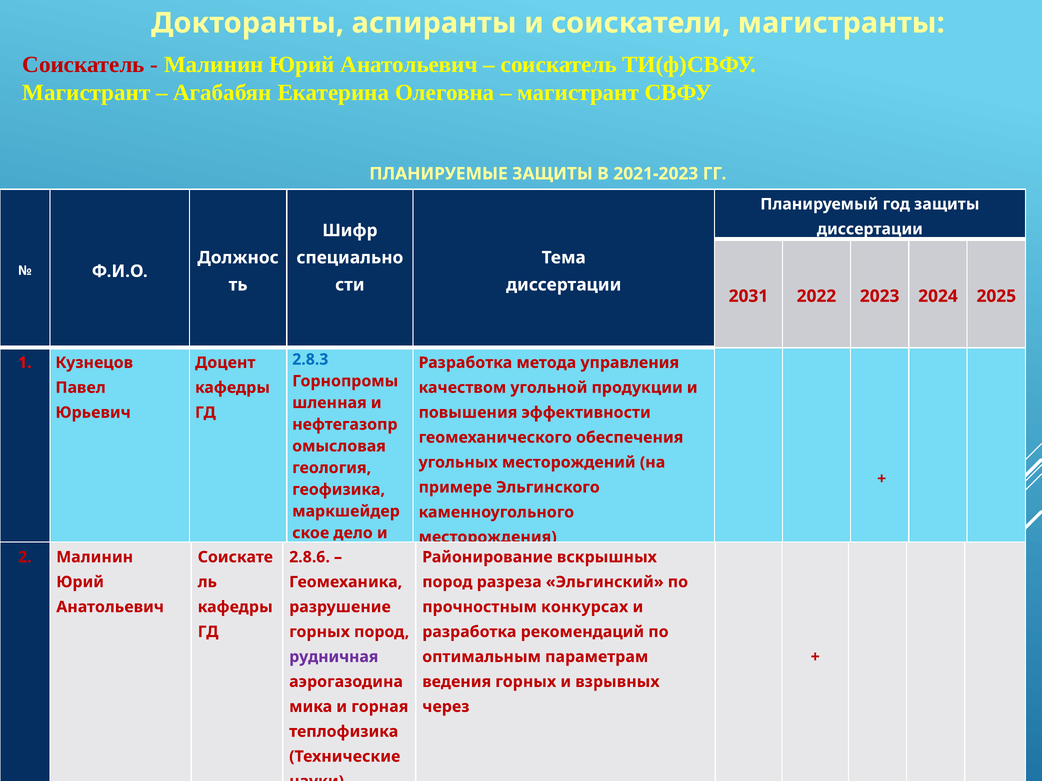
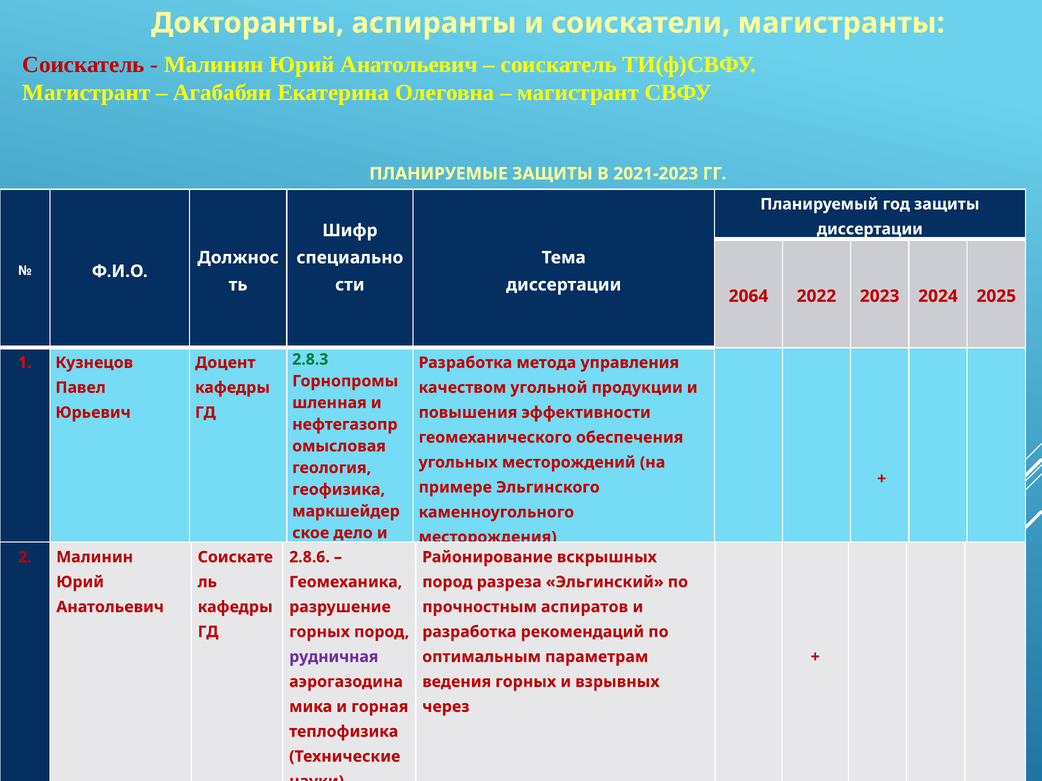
2031: 2031 -> 2064 (748, 296)
2.8.3 colour: blue -> green (310, 360)
конкурсах: конкурсах -> аспиратов (585, 607)
